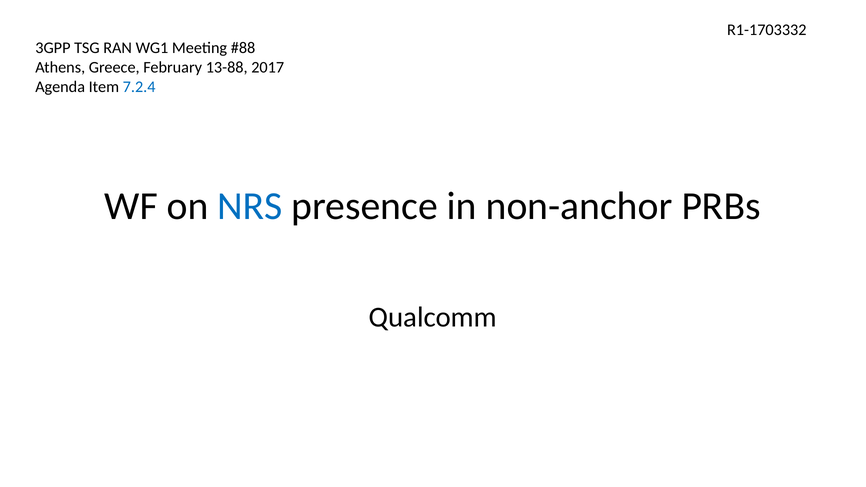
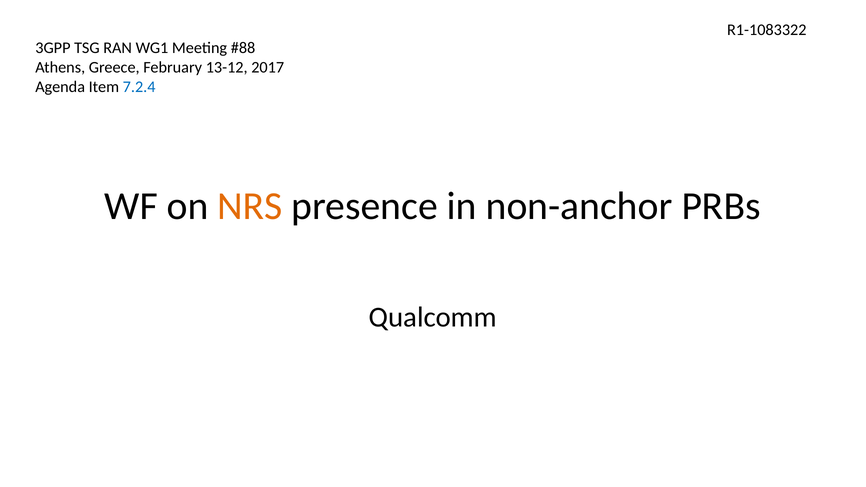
R1-1703332: R1-1703332 -> R1-1083322 (767, 30)
13-88: 13-88 -> 13-12 (227, 67)
NRS colour: blue -> orange (250, 206)
